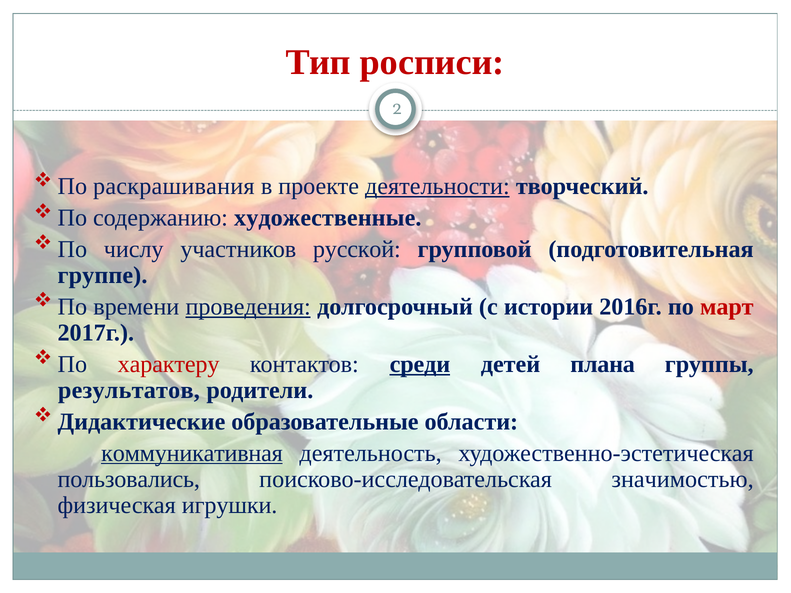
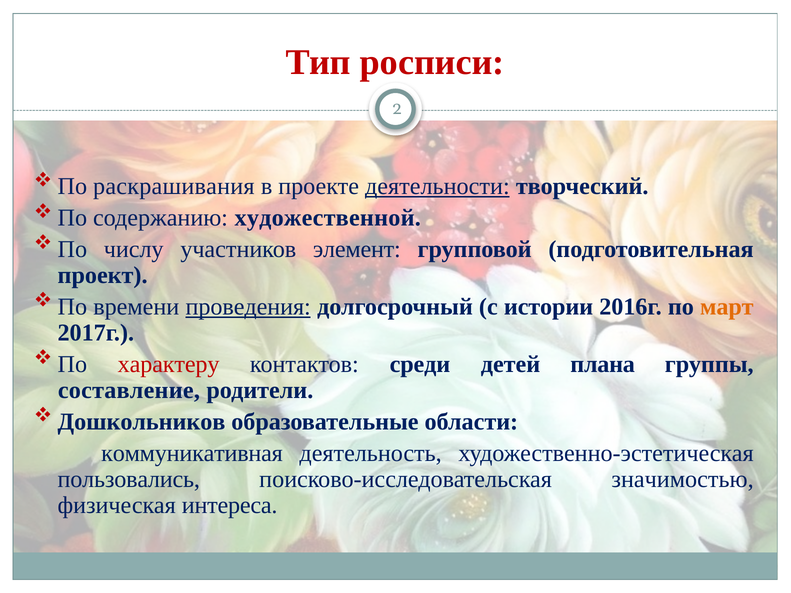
художественные: художественные -> художественной (328, 218)
русской: русской -> элемент (357, 249)
группе: группе -> проект (103, 275)
март colour: red -> orange (727, 307)
среди underline: present -> none (420, 364)
результатов: результатов -> составление (129, 390)
Дидактические: Дидактические -> Дошкольников (141, 422)
коммуникативная underline: present -> none (192, 453)
игрушки: игрушки -> интереса (230, 506)
